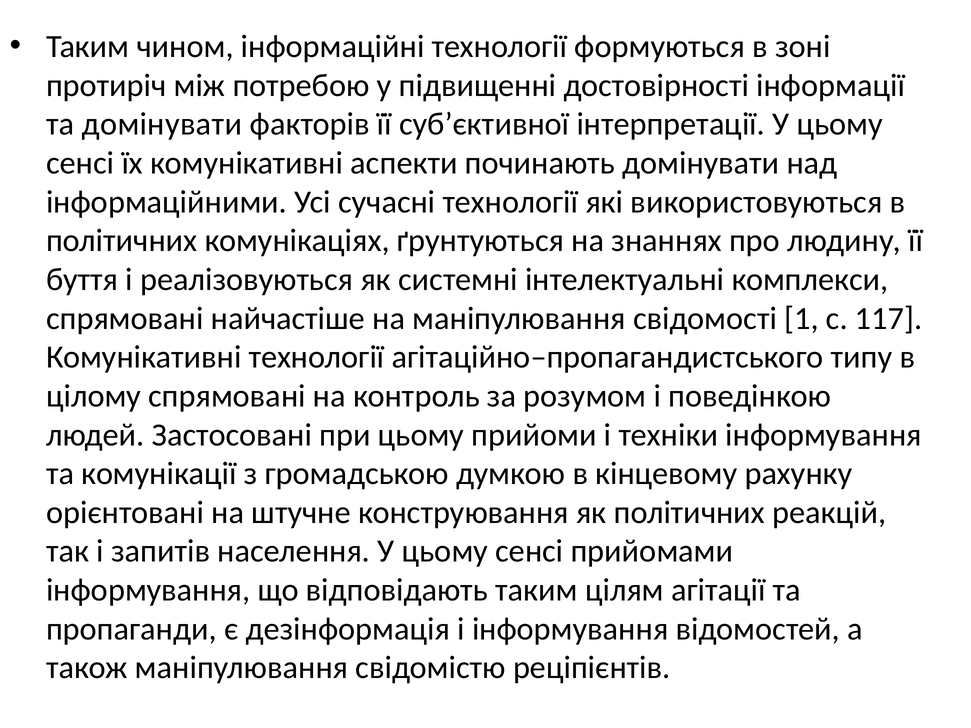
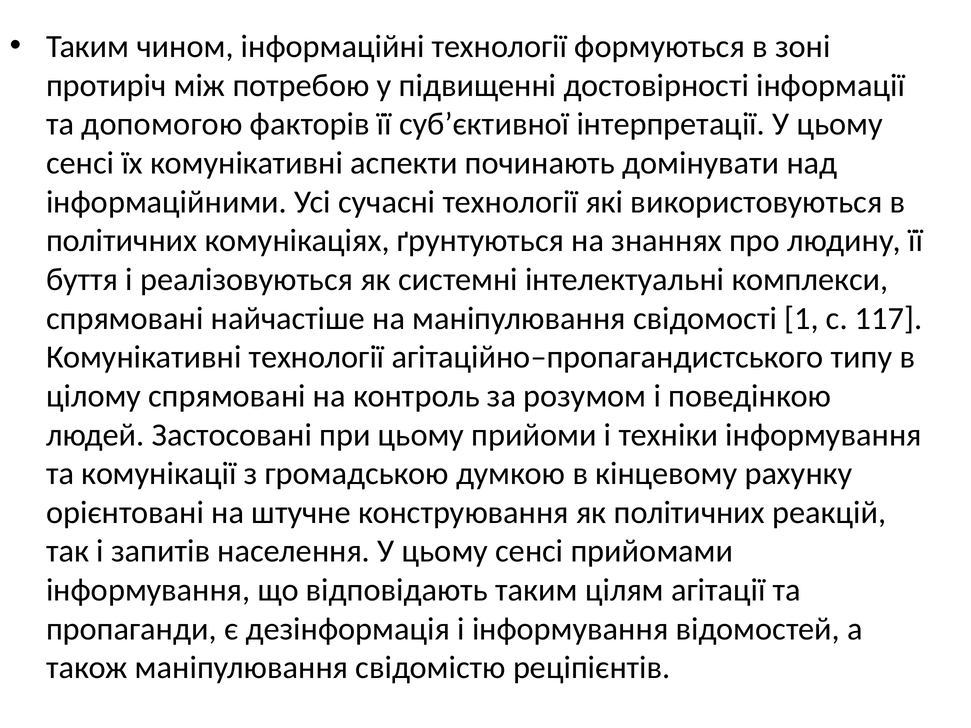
та домінувати: домінувати -> допомогою (162, 124)
